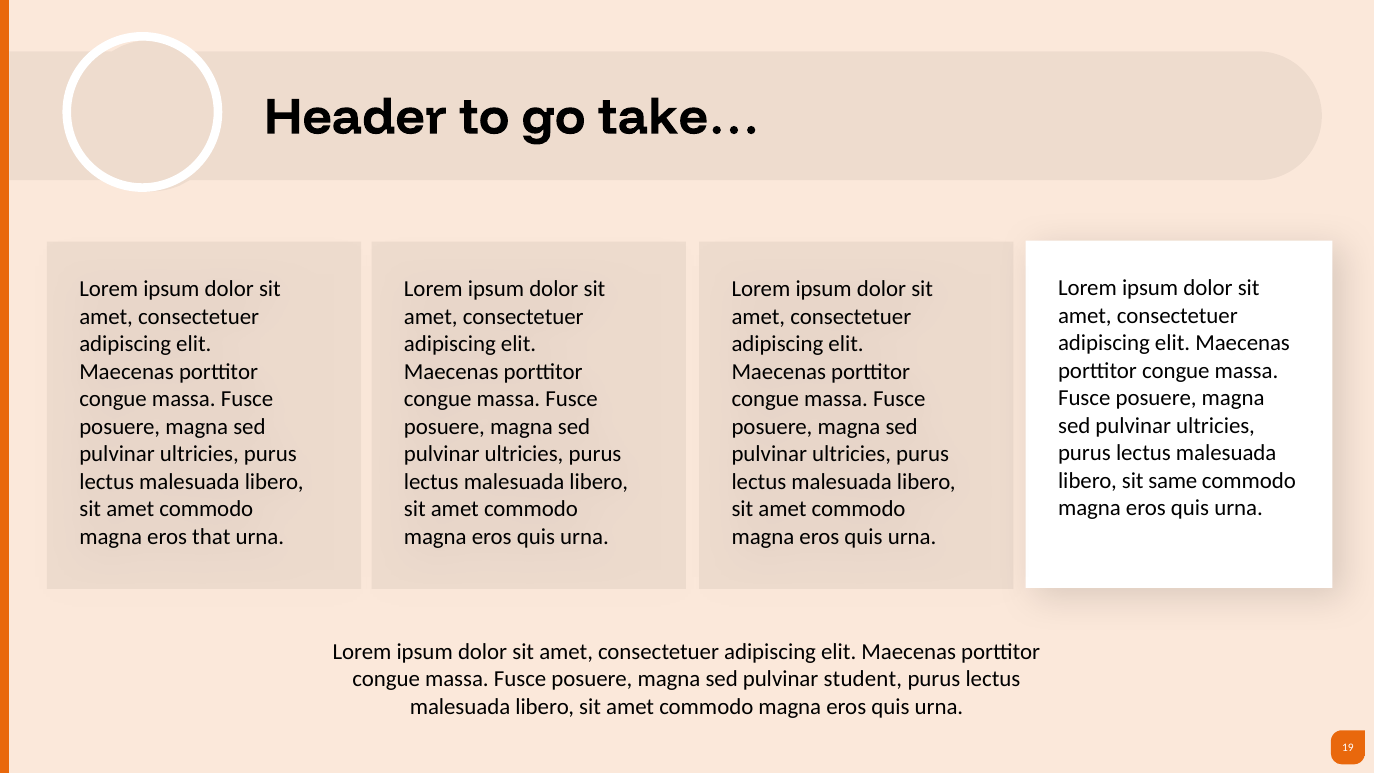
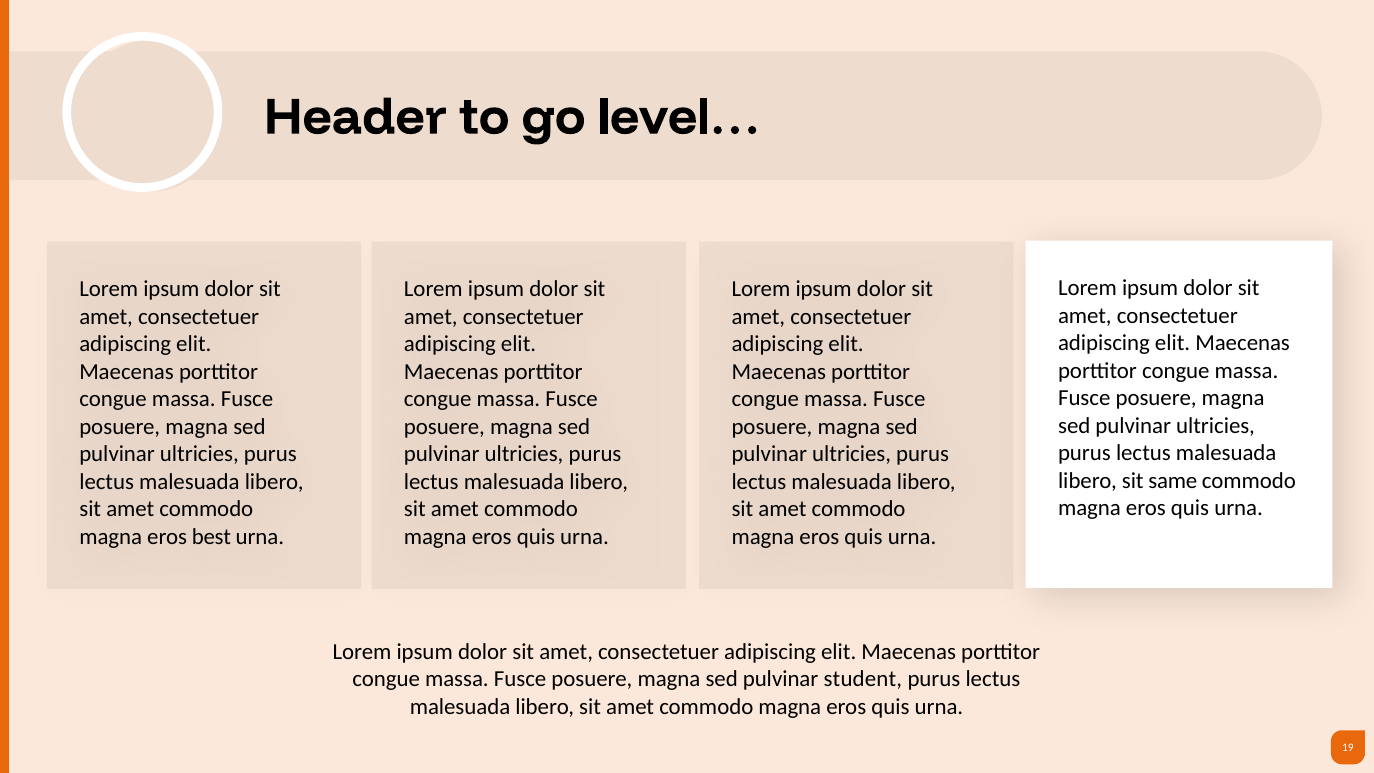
take…: take… -> level… (679, 117)
that: that -> best (211, 536)
